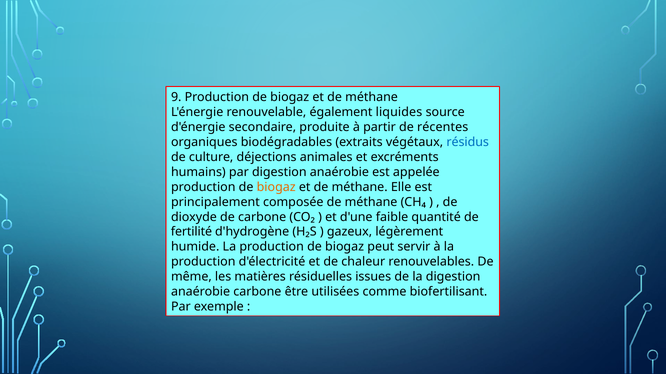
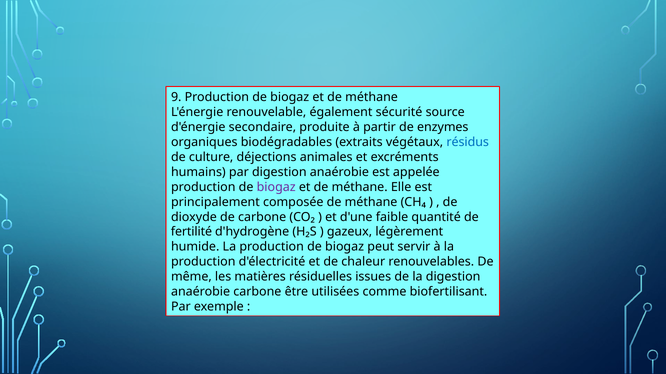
liquides: liquides -> sécurité (399, 112)
récentes: récentes -> enzymes (443, 127)
biogaz colour: orange -> purple (276, 187)
